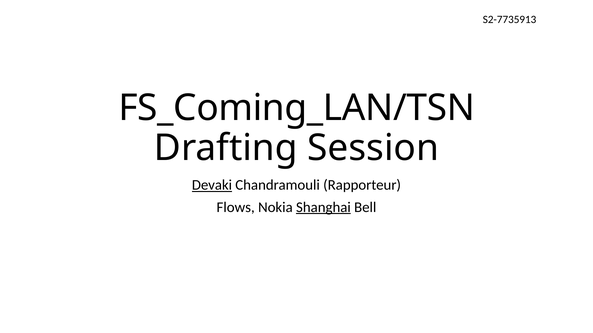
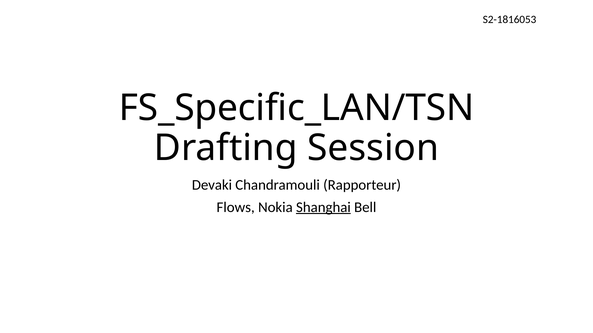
S2-7735913: S2-7735913 -> S2-1816053 (510, 20)
FS_Coming_LAN/TSN: FS_Coming_LAN/TSN -> FS_Specific_LAN/TSN (297, 108)
Devaki underline: present -> none (212, 185)
